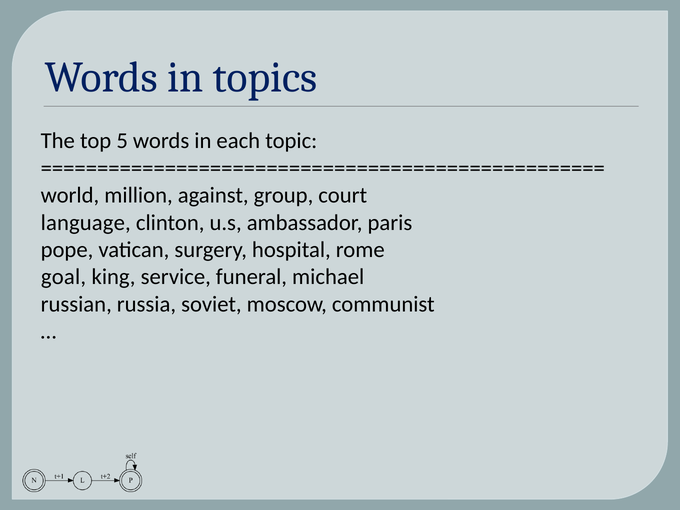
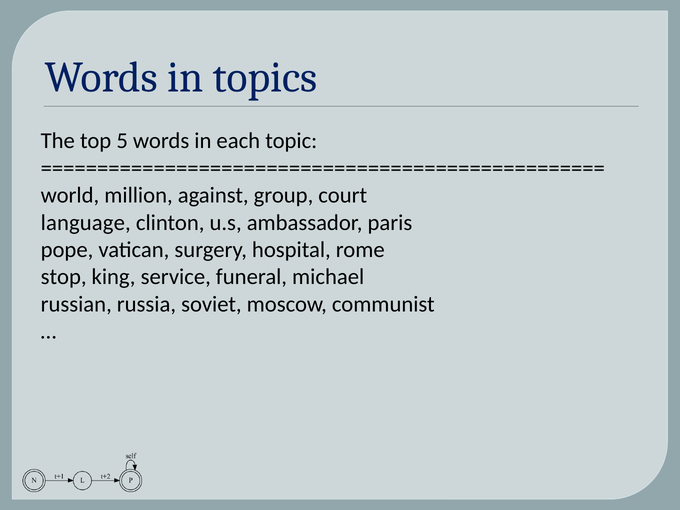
goal: goal -> stop (64, 277)
